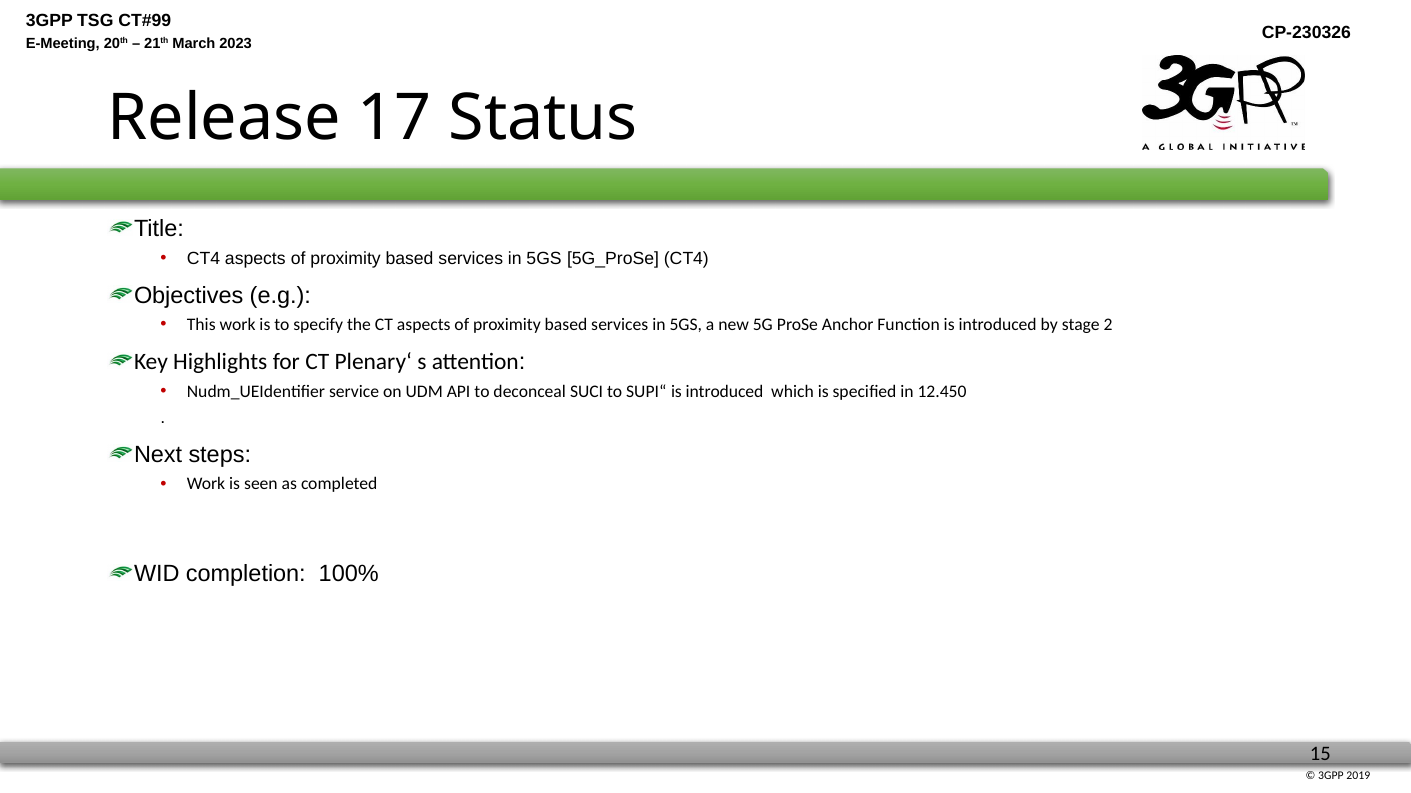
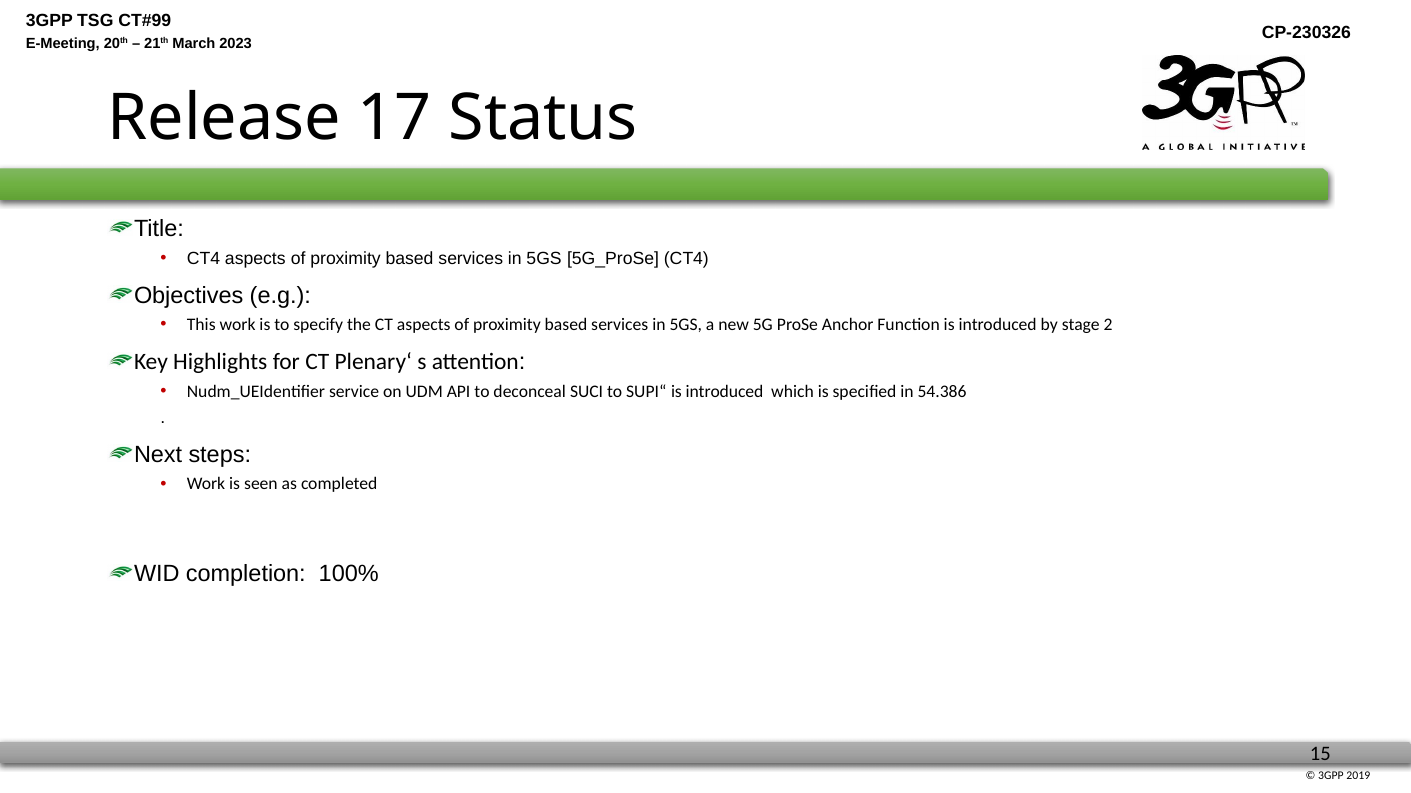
12.450: 12.450 -> 54.386 (942, 392)
